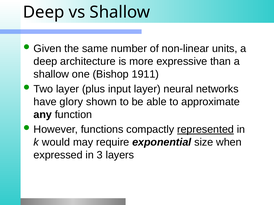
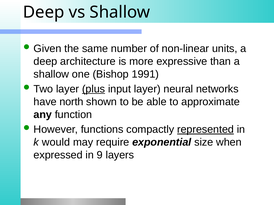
1911: 1911 -> 1991 (145, 74)
plus underline: none -> present (94, 89)
glory: glory -> north (71, 102)
3: 3 -> 9 (100, 155)
